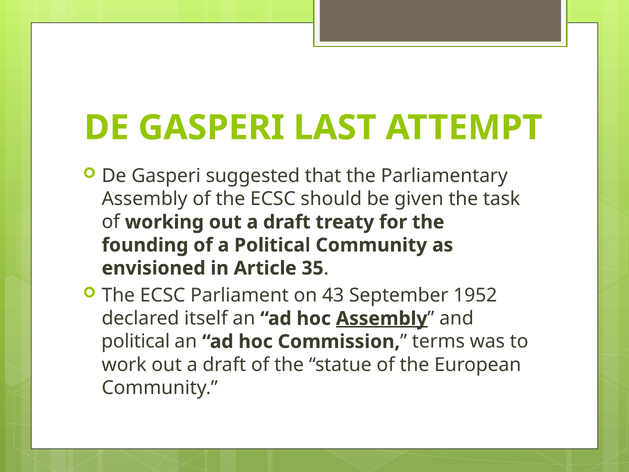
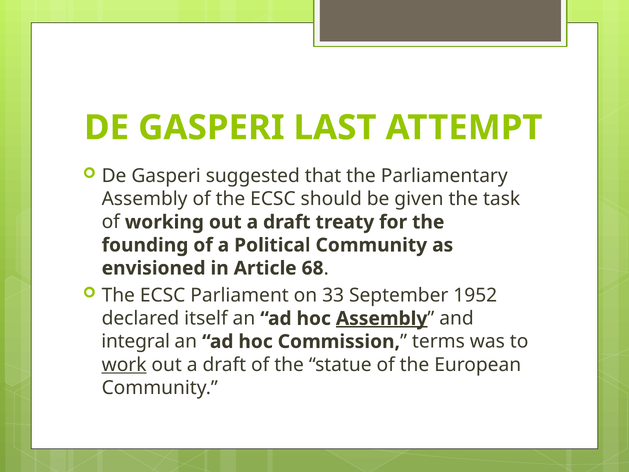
35: 35 -> 68 (313, 268)
43: 43 -> 33 (333, 295)
political: political -> integral (136, 341)
work underline: none -> present (124, 364)
